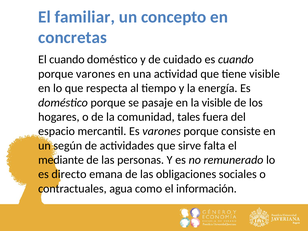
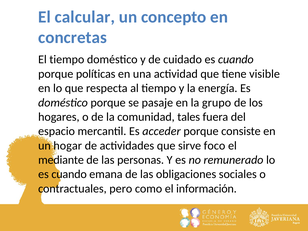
familiar: familiar -> calcular (85, 17)
El cuando: cuando -> tiempo (67, 60)
porque varones: varones -> políticas (96, 74)
la visible: visible -> grupo (217, 103)
Es varones: varones -> acceder (162, 131)
según: según -> hogar (68, 146)
falta: falta -> foco (215, 146)
directo: directo -> cuando (69, 174)
agua: agua -> pero (121, 189)
